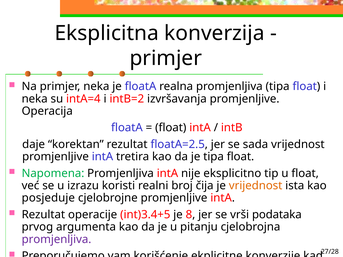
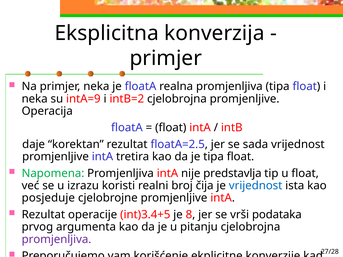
intA=4: intA=4 -> intA=9 (83, 99)
intB=2 izvršavanja: izvršavanja -> cjelobrojna (177, 99)
eksplicitno: eksplicitno -> predstavlja (232, 173)
vrijednost colour: orange -> blue (256, 186)
